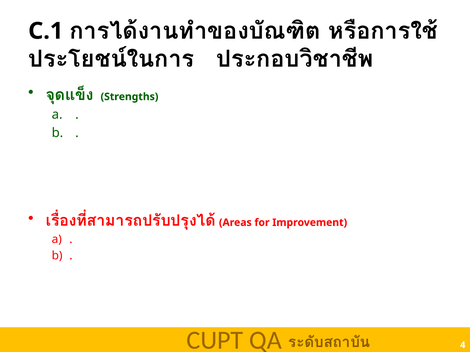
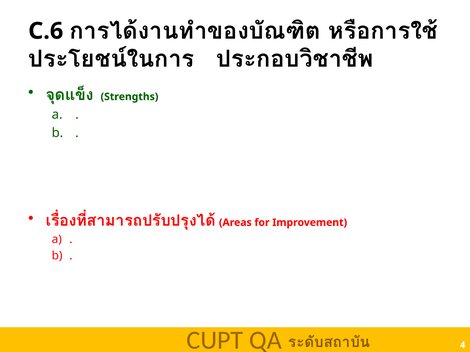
C.1: C.1 -> C.6 (46, 31)
